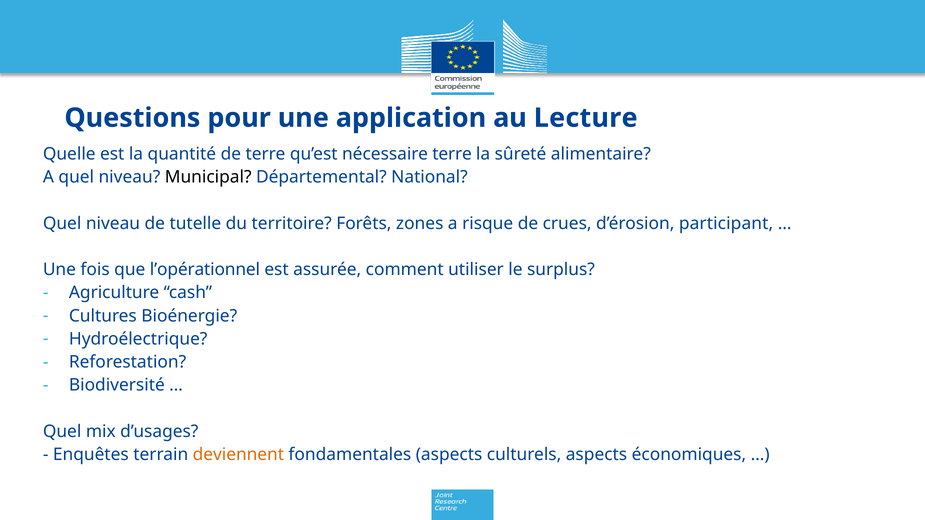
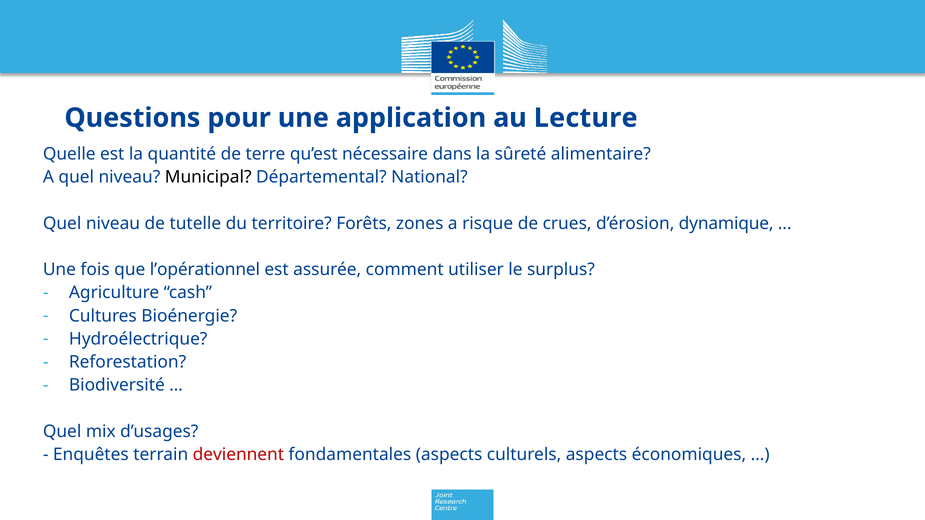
nécessaire terre: terre -> dans (452, 154)
participant: participant -> dynamique (726, 224)
deviennent colour: orange -> red (238, 455)
